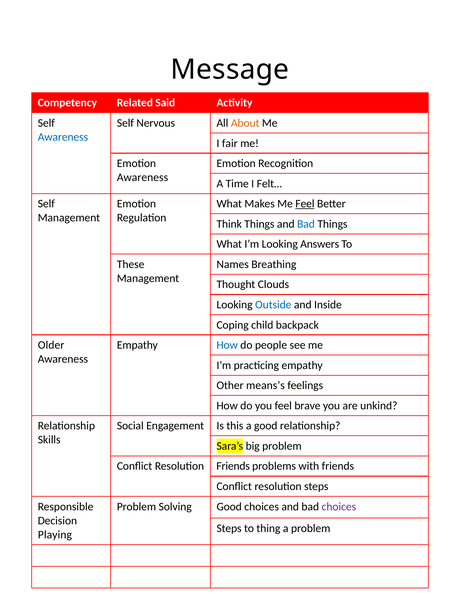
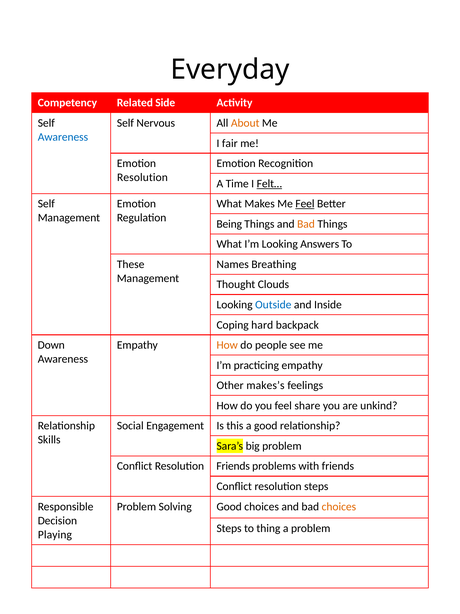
Message: Message -> Everyday (230, 69)
Said: Said -> Side (165, 103)
Awareness: Awareness -> Resolution (142, 177)
Felt… underline: none -> present (269, 183)
Think: Think -> Being (229, 224)
Bad colour: blue -> orange (306, 224)
child: child -> hard (262, 325)
Older: Older -> Down (51, 345)
How colour: blue -> orange (227, 345)
means’s: means’s -> makes’s (265, 385)
brave: brave -> share (307, 405)
choices colour: purple -> orange (339, 506)
